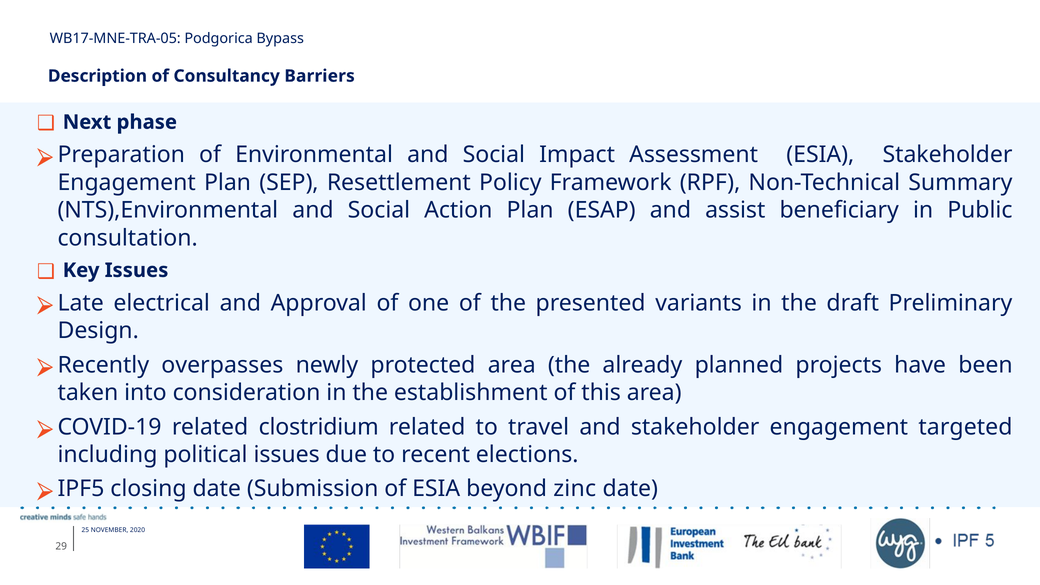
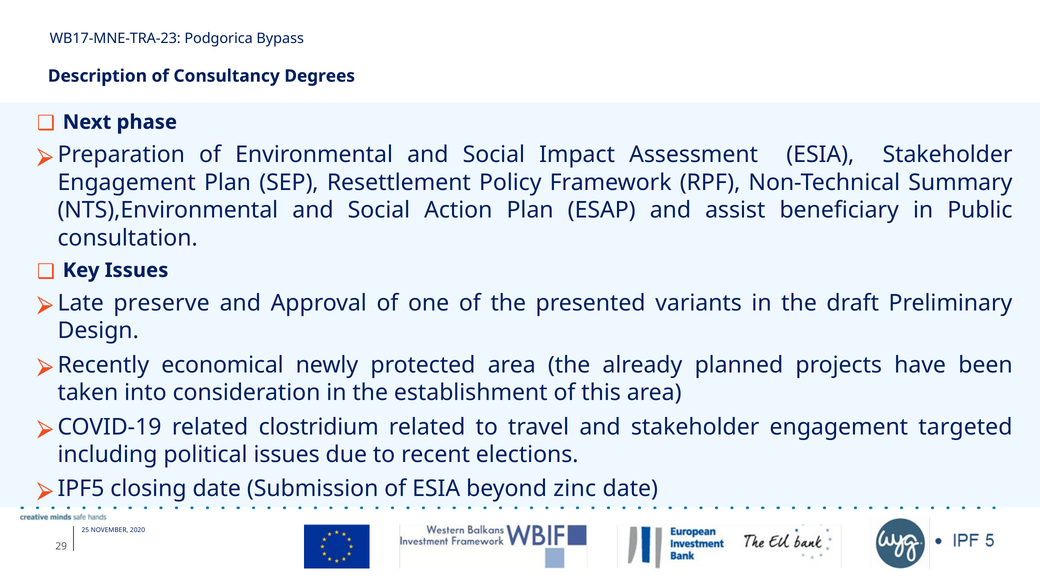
WB17-MNE-TRA-05: WB17-MNE-TRA-05 -> WB17-MNE-TRA-23 (115, 39)
Barriers: Barriers -> Degrees (320, 76)
electrical: electrical -> preserve (162, 303)
overpasses: overpasses -> economical (223, 365)
